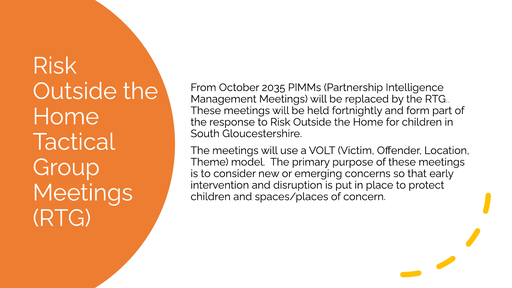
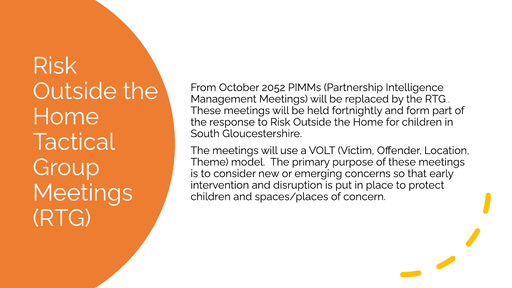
2035: 2035 -> 2052 (273, 87)
